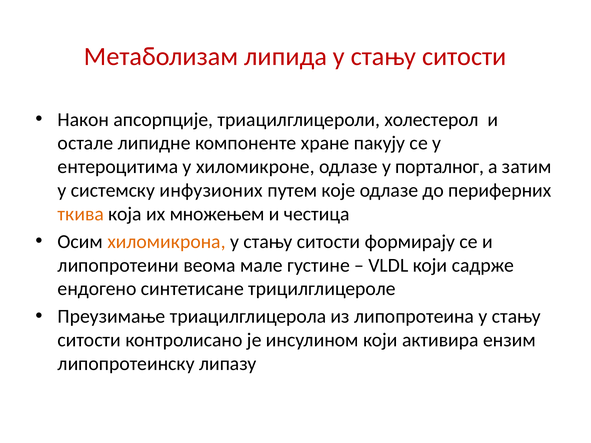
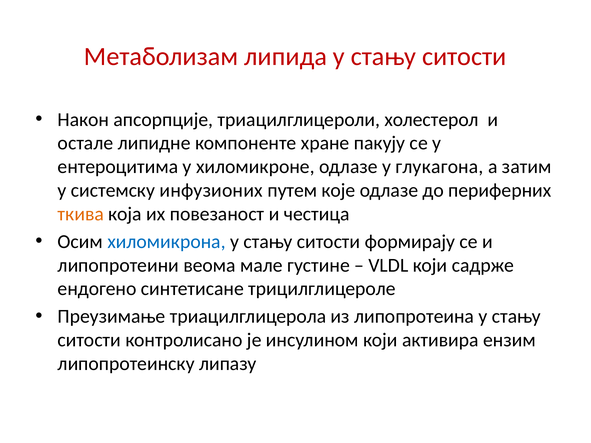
порталног: порталног -> глукагона (439, 167)
множењем: множењем -> повезаност (217, 214)
хиломикрона colour: orange -> blue (167, 242)
